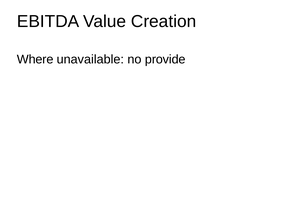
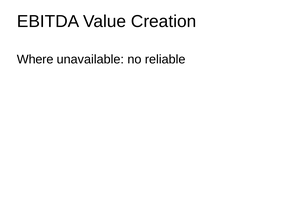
provide: provide -> reliable (165, 59)
